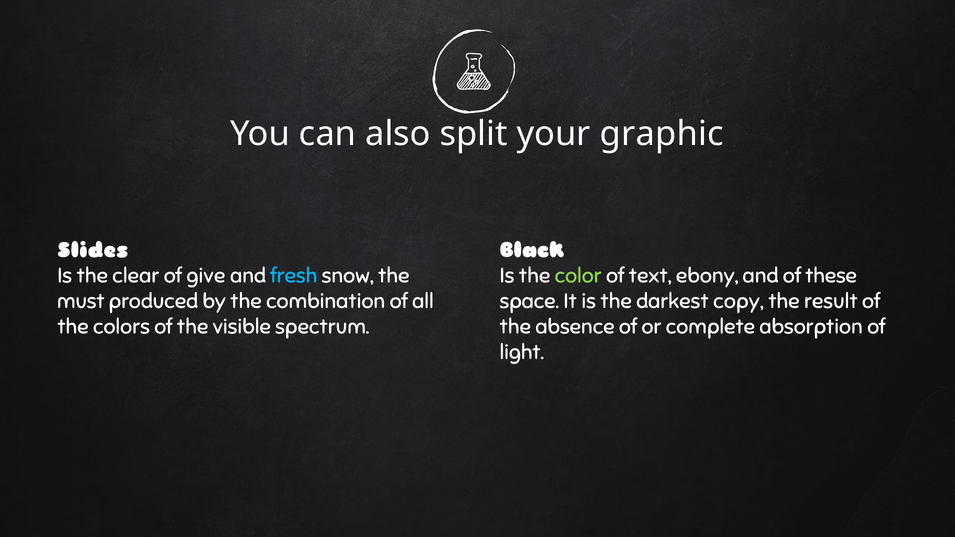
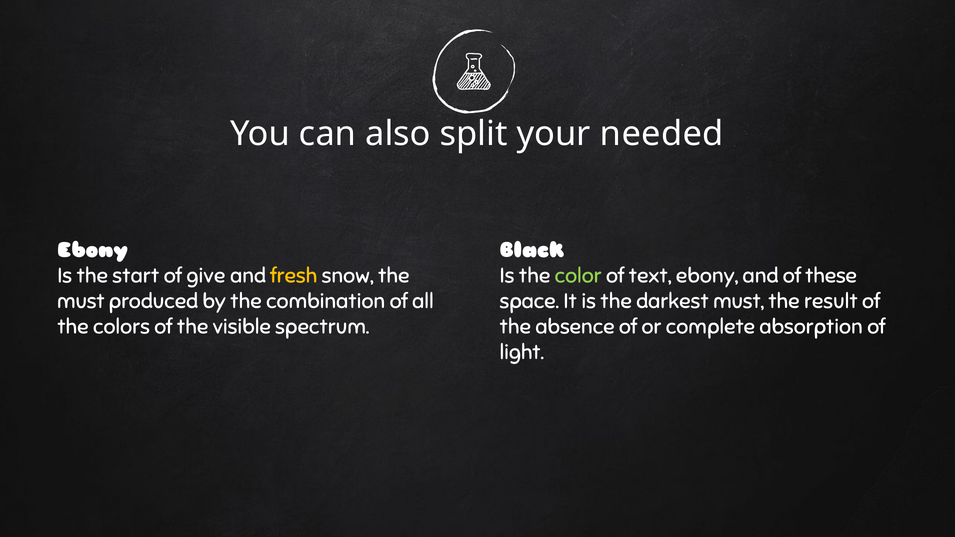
graphic: graphic -> needed (662, 134)
Slides: Slides -> Ebony (93, 250)
clear: clear -> start (136, 276)
fresh colour: light blue -> yellow (294, 276)
darkest copy: copy -> must (739, 301)
